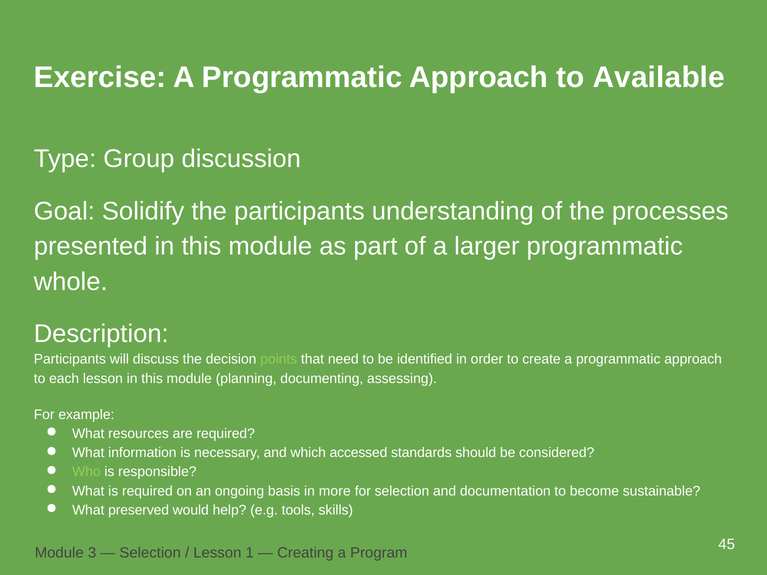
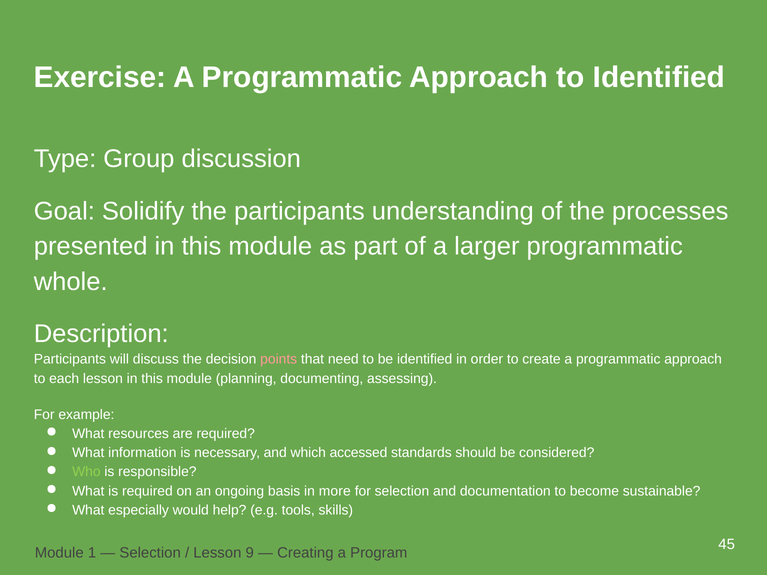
to Available: Available -> Identified (659, 77)
points colour: light green -> pink (279, 360)
preserved: preserved -> especially (139, 510)
3: 3 -> 1 (92, 553)
1: 1 -> 9 (250, 553)
